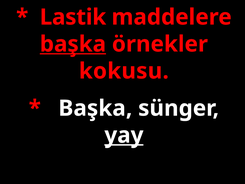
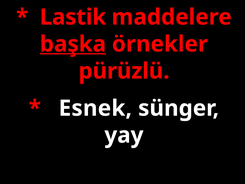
kokusu: kokusu -> pürüzlü (124, 71)
Başka: Başka -> Esnek (95, 108)
yay underline: present -> none (124, 135)
